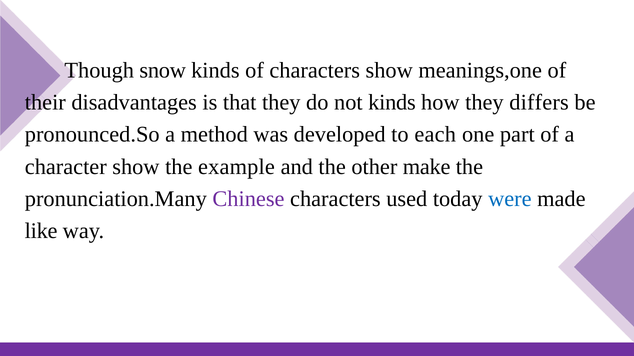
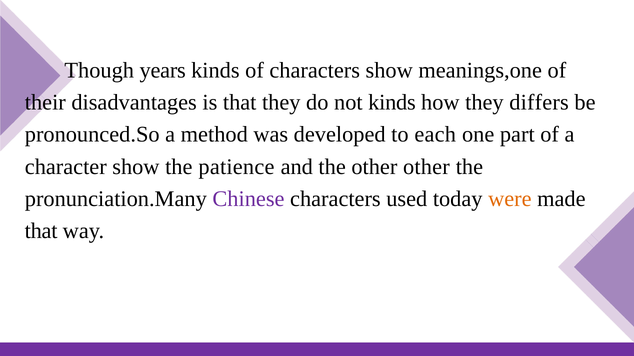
snow: snow -> years (163, 70)
example: example -> patience (236, 167)
other make: make -> other (426, 167)
were colour: blue -> orange (510, 199)
like: like -> that (41, 231)
